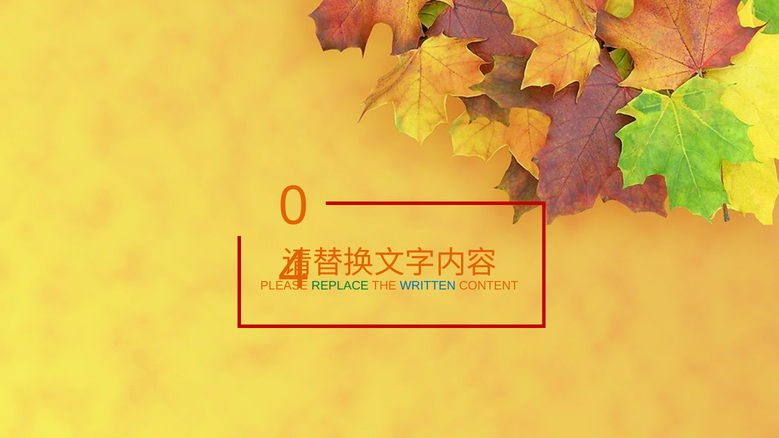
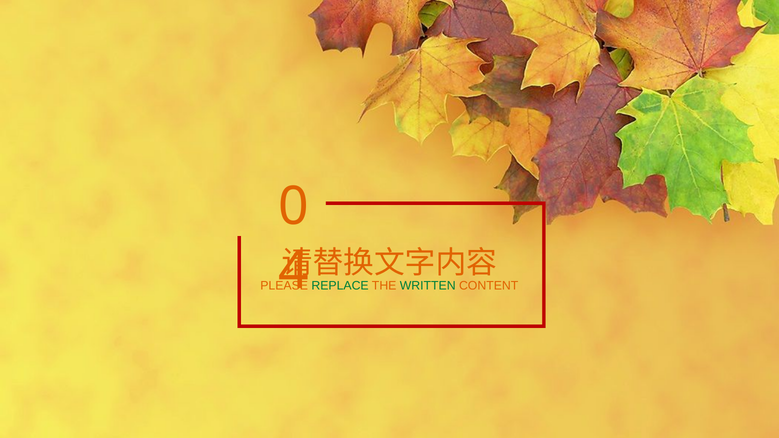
WRITTEN colour: blue -> green (428, 286)
